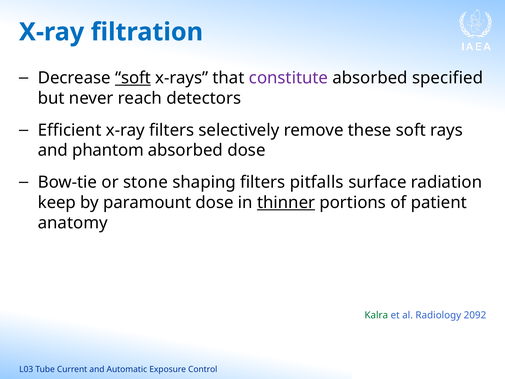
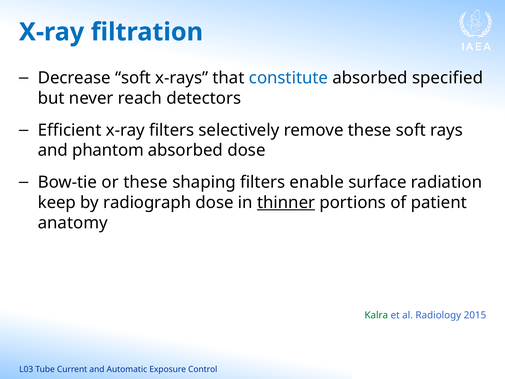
soft underline: present -> none (133, 78)
constitute colour: purple -> blue (289, 78)
or stone: stone -> these (145, 182)
pitfalls: pitfalls -> enable (317, 182)
paramount: paramount -> radiograph (147, 202)
2092: 2092 -> 2015 (475, 315)
